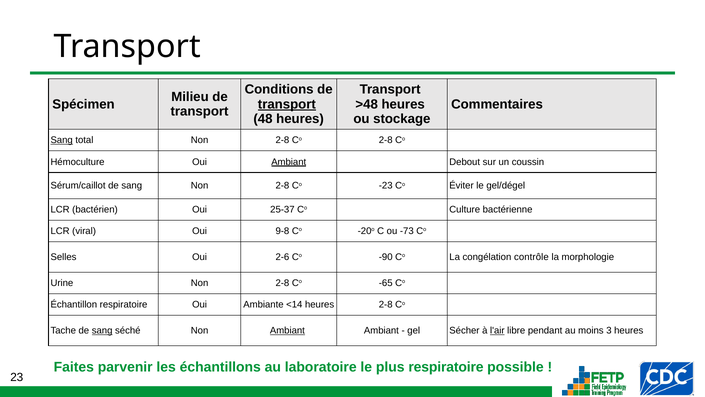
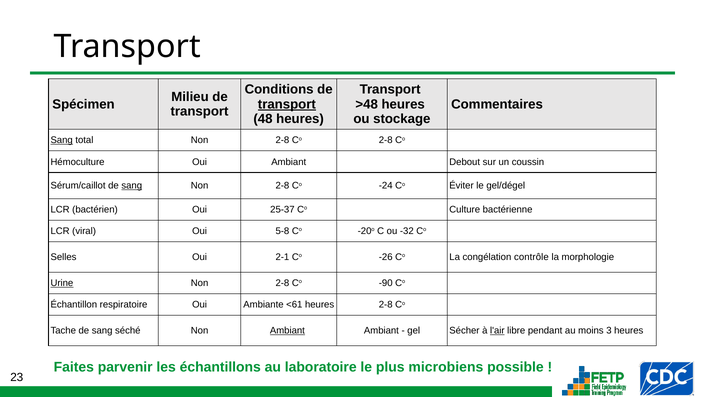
Ambiant underline: present -> none (289, 162)
sang underline: none -> present (132, 186)
-23: -23 -> -24 (386, 186)
9-8: 9-8 -> 5-8 (282, 231)
-73: -73 -> -32 (407, 231)
2-6: 2-6 -> 2-1 (282, 257)
-90: -90 -> -26 (386, 257)
Urine underline: none -> present (62, 283)
-65: -65 -> -90 (386, 283)
<14: <14 -> <61 (294, 304)
sang underline: present -> none (102, 330)
plus respiratoire: respiratoire -> microbiens (446, 367)
